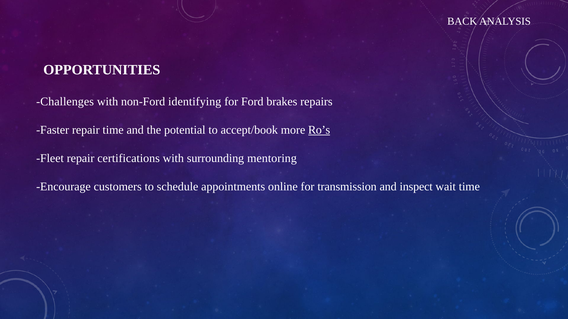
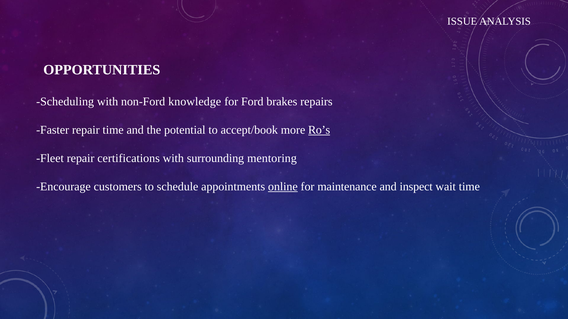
BACK: BACK -> ISSUE (462, 21)
Challenges: Challenges -> Scheduling (65, 102)
identifying: identifying -> knowledge (195, 102)
online underline: none -> present (283, 187)
transmission: transmission -> maintenance (347, 187)
